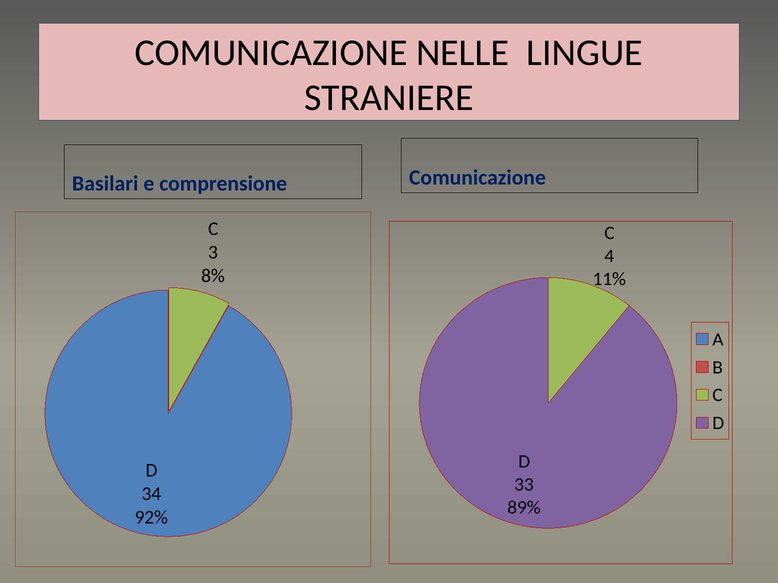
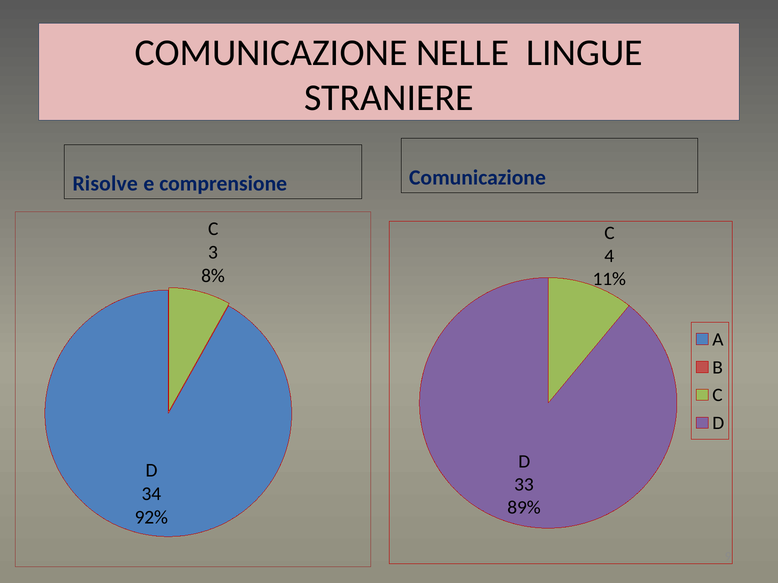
Basilari: Basilari -> Risolve (105, 184)
